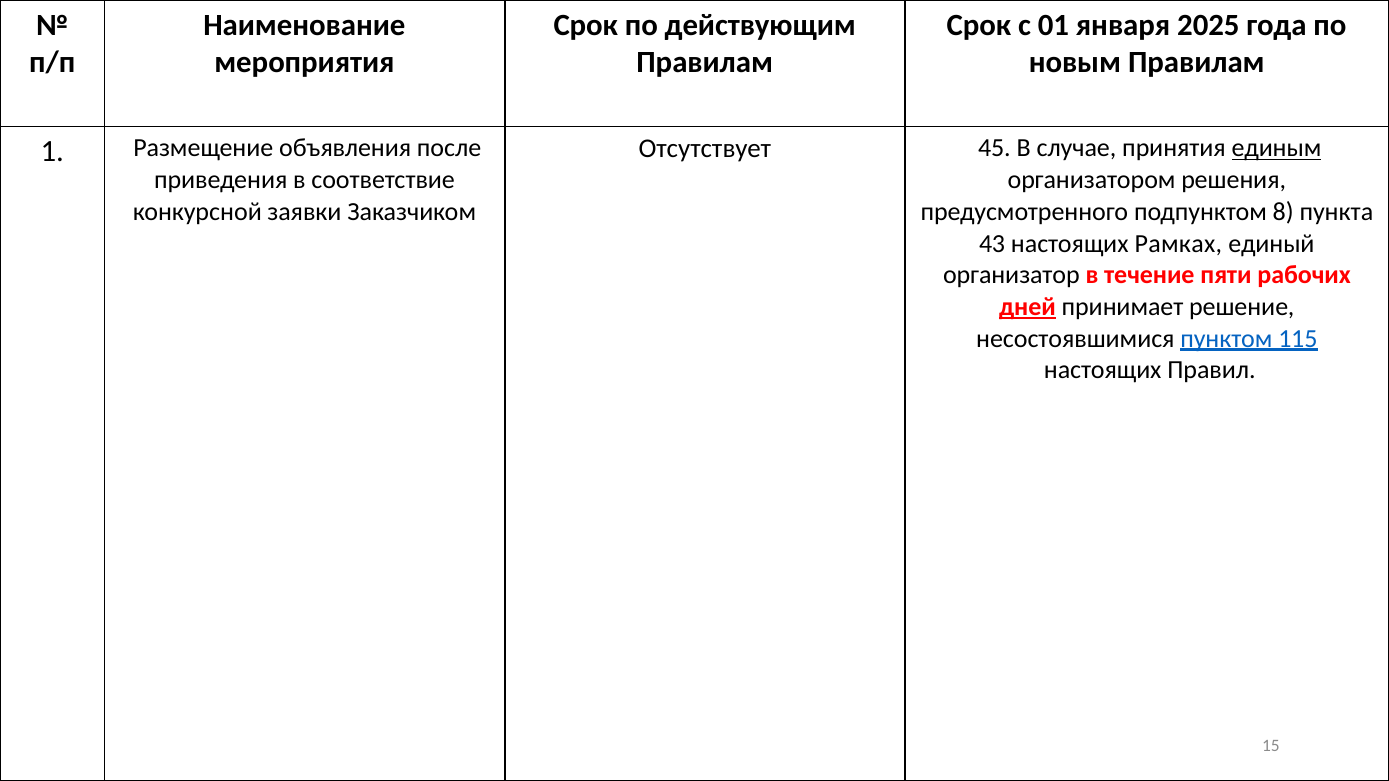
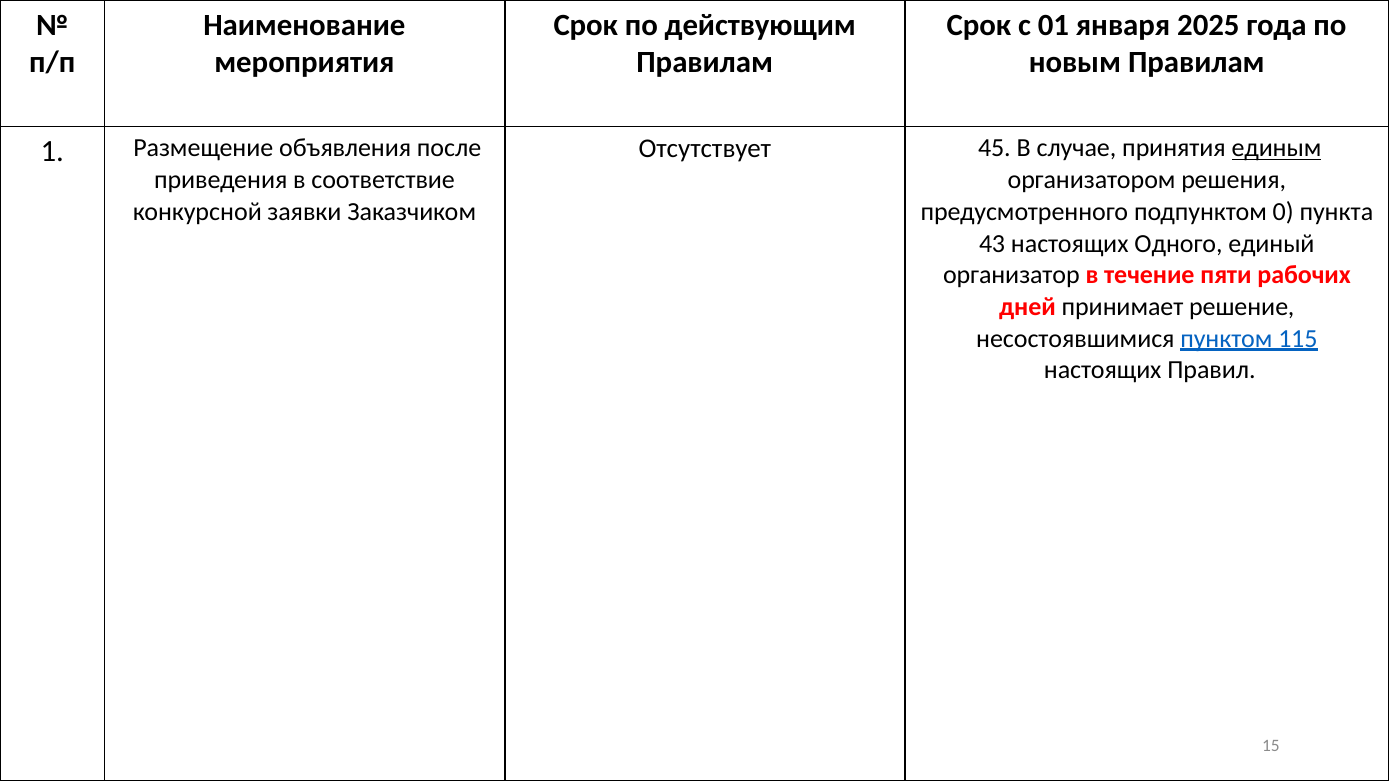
8: 8 -> 0 (1283, 212)
Рамках: Рамках -> Одного (1179, 244)
дней underline: present -> none (1027, 307)
